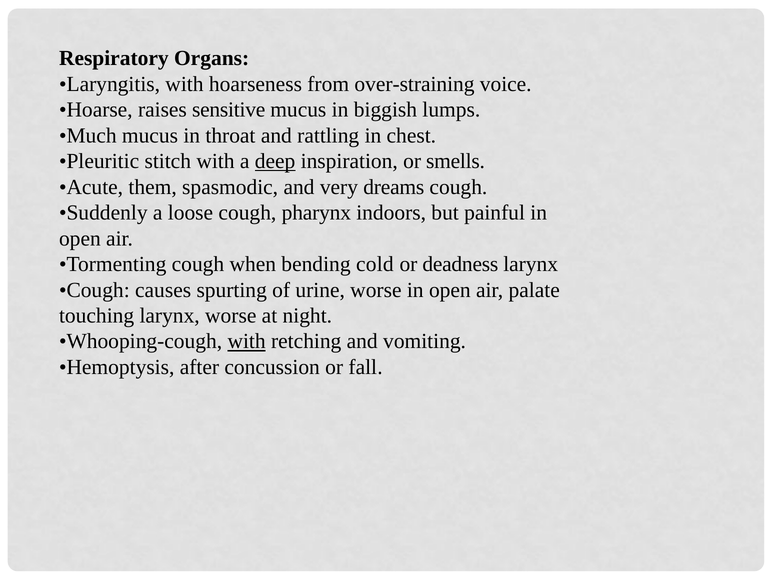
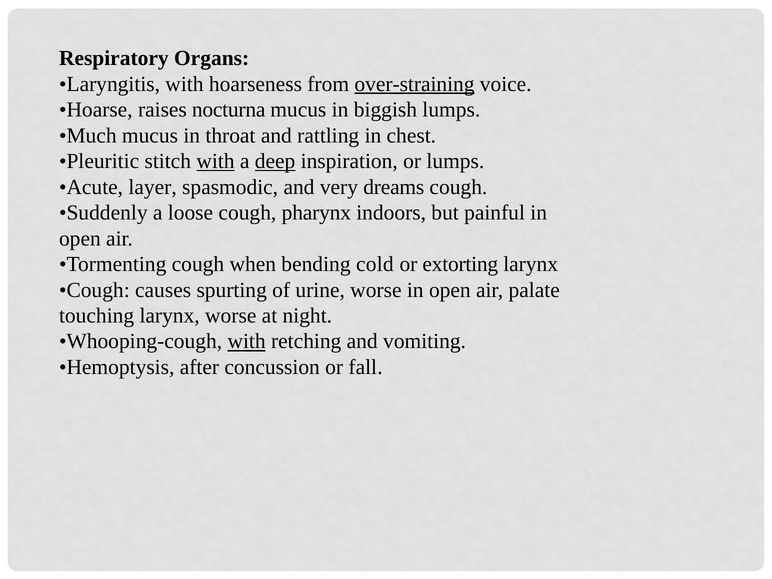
over-straining underline: none -> present (414, 84)
sensitive: sensitive -> nocturna (229, 110)
with underline: none -> present (215, 161)
or smells: smells -> lumps (455, 161)
them: them -> layer (153, 187)
deadness: deadness -> extorting (460, 264)
